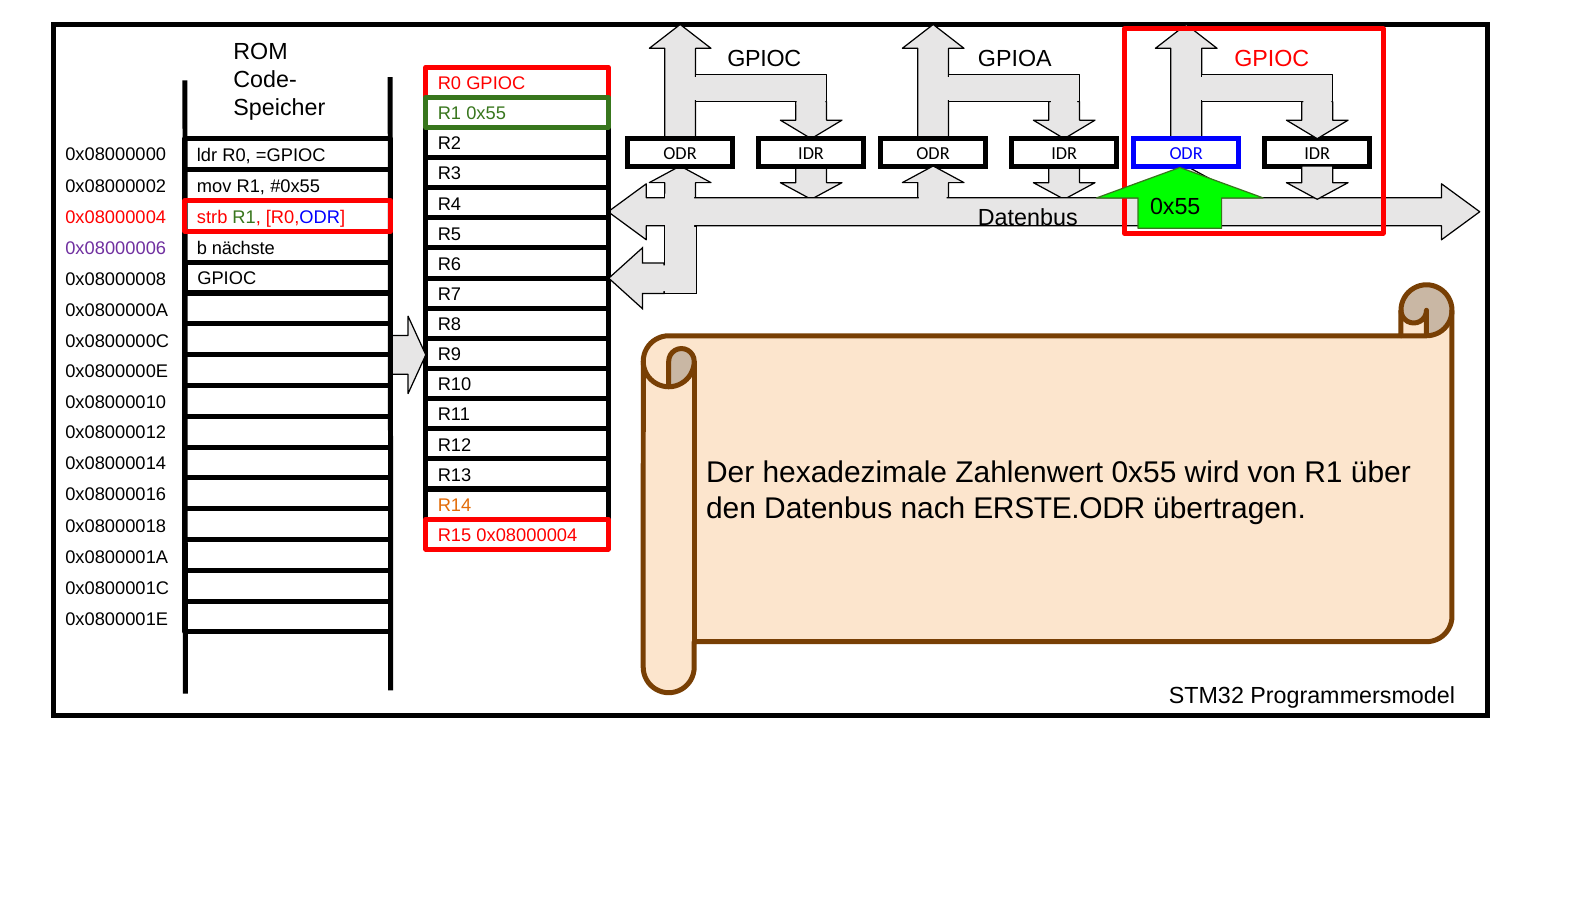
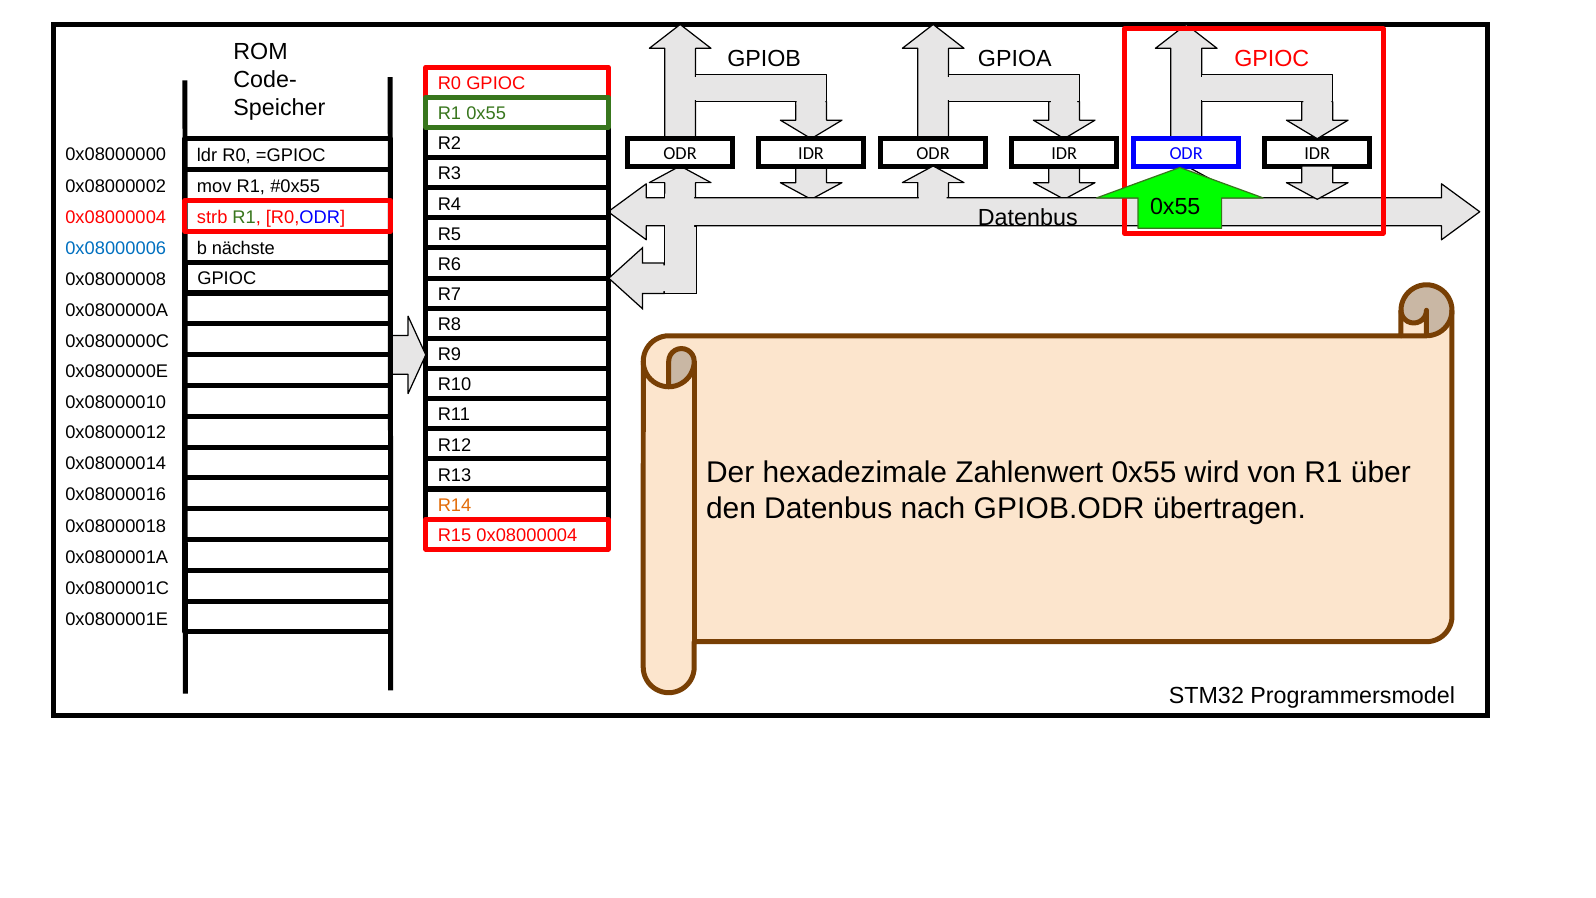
GPIOC: GPIOC -> GPIOB (764, 59)
0x08000006 colour: purple -> blue (116, 248)
ERSTE.ODR: ERSTE.ODR -> GPIOB.ODR (1059, 509)
